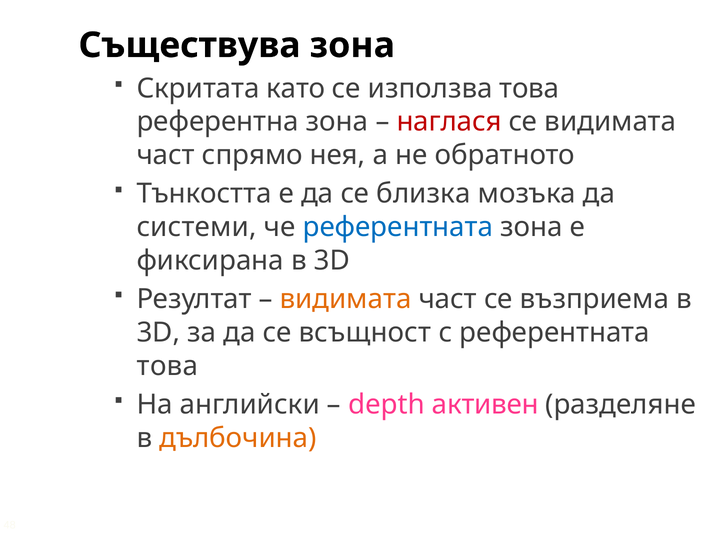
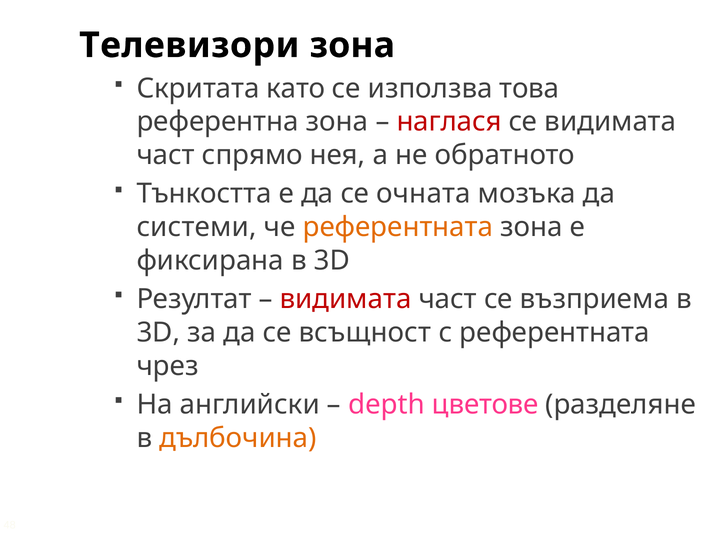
Съществува: Съществува -> Телевизори (189, 45)
близка: близка -> очната (423, 194)
референтната colour: blue -> orange (398, 227)
видимата colour: orange -> red (346, 300)
това: това -> чрез (168, 366)
активен: активен -> цветове (485, 405)
